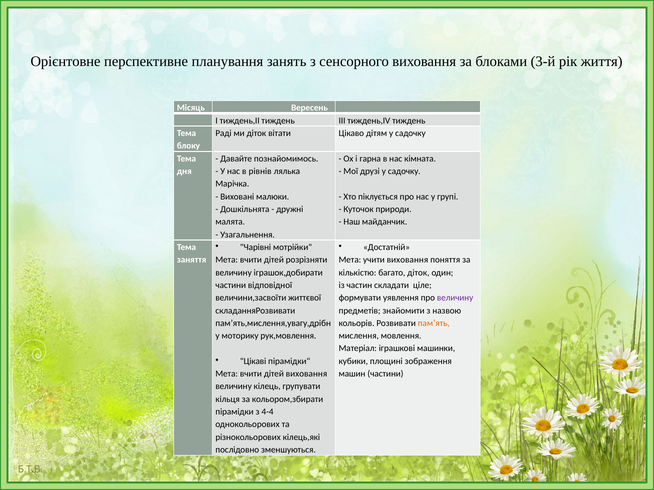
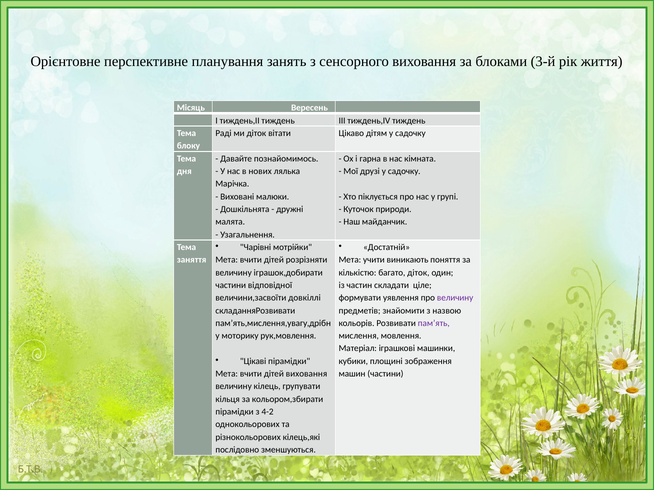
рівнів: рівнів -> нових (260, 171)
учити виховання: виховання -> виникають (408, 260)
життєвої: життєвої -> довкіллі (305, 298)
пам’ять colour: orange -> purple (434, 324)
4-4: 4-4 -> 4-2 (268, 412)
